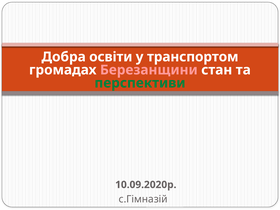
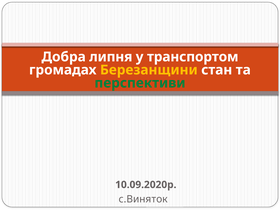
освіти: освіти -> липня (111, 57)
Березанщини colour: pink -> yellow (149, 70)
с.Гімназій: с.Гімназій -> с.Виняток (143, 199)
